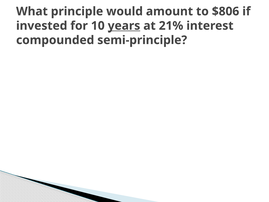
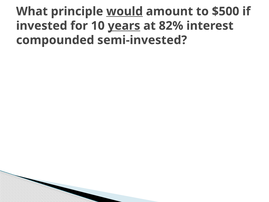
would underline: none -> present (125, 11)
$806: $806 -> $500 (226, 11)
21%: 21% -> 82% (171, 26)
semi-principle: semi-principle -> semi-invested (142, 40)
